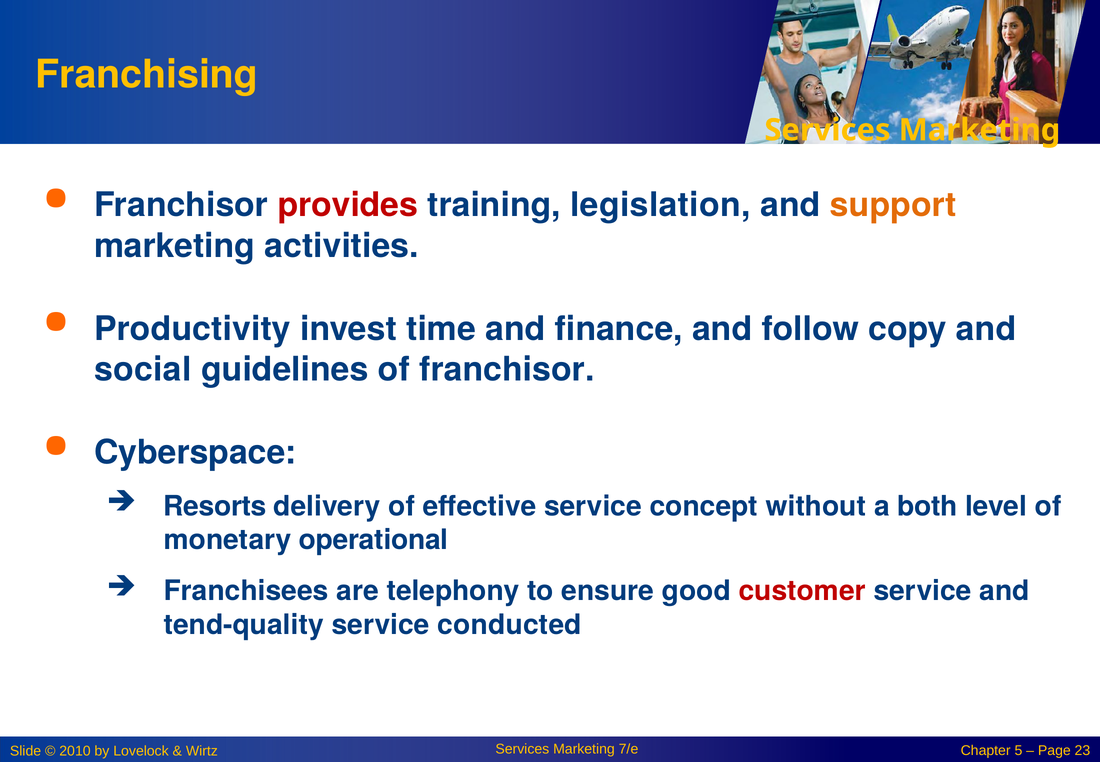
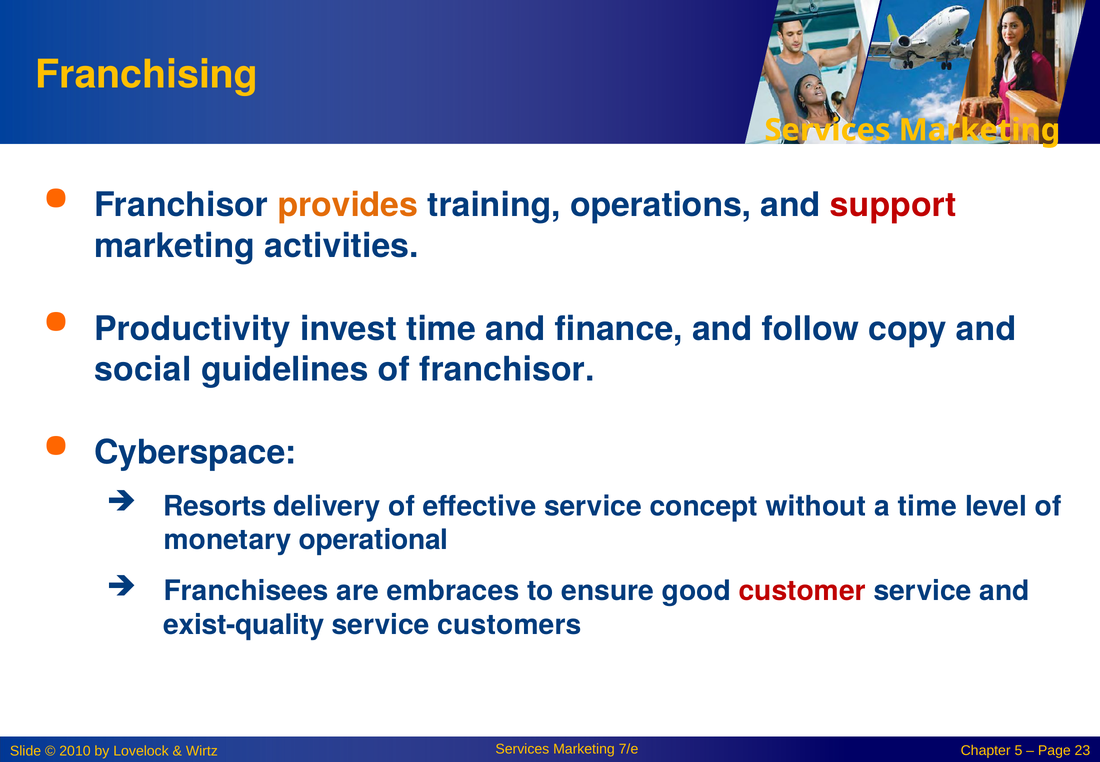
provides colour: red -> orange (348, 205)
legislation: legislation -> operations (661, 205)
support colour: orange -> red (893, 205)
a both: both -> time (927, 506)
telephony: telephony -> embraces (453, 591)
tend-quality: tend-quality -> exist-quality (244, 625)
conducted: conducted -> customers (510, 625)
